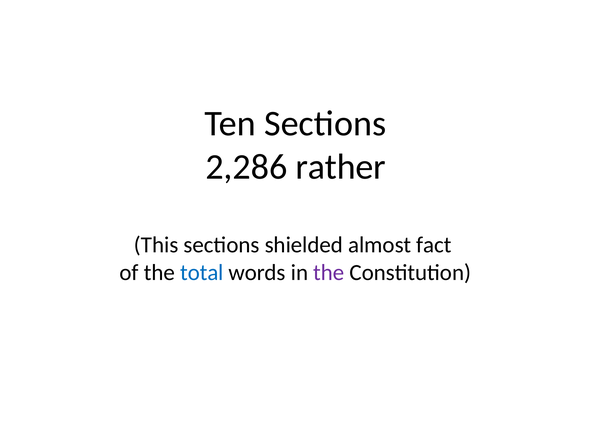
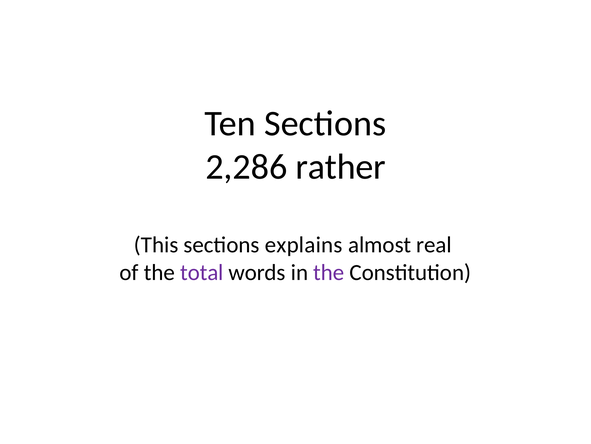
shielded: shielded -> explains (304, 244)
fact: fact -> real (434, 244)
total colour: blue -> purple (202, 272)
